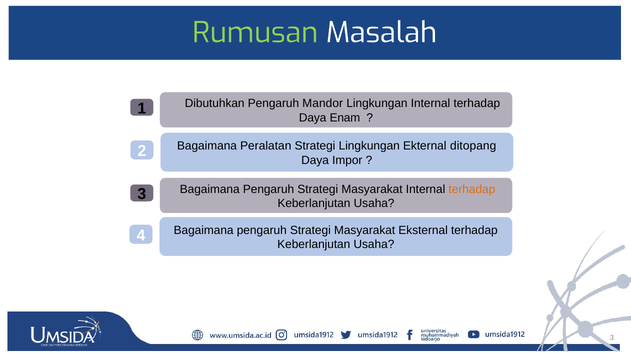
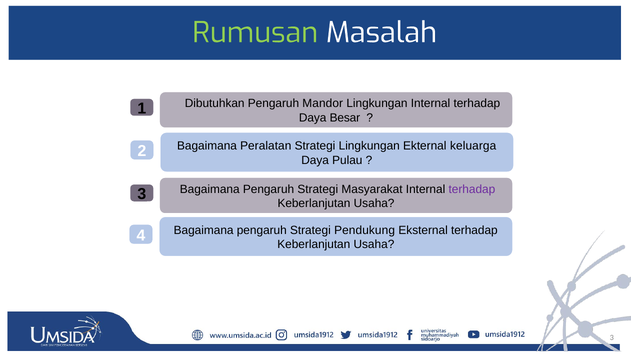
Enam: Enam -> Besar (345, 118)
ditopang: ditopang -> keluarga (473, 146)
Impor: Impor -> Pulau (347, 160)
terhadap colour: orange -> purple (472, 189)
Masyarakat: Masyarakat -> Pendukung (365, 230)
